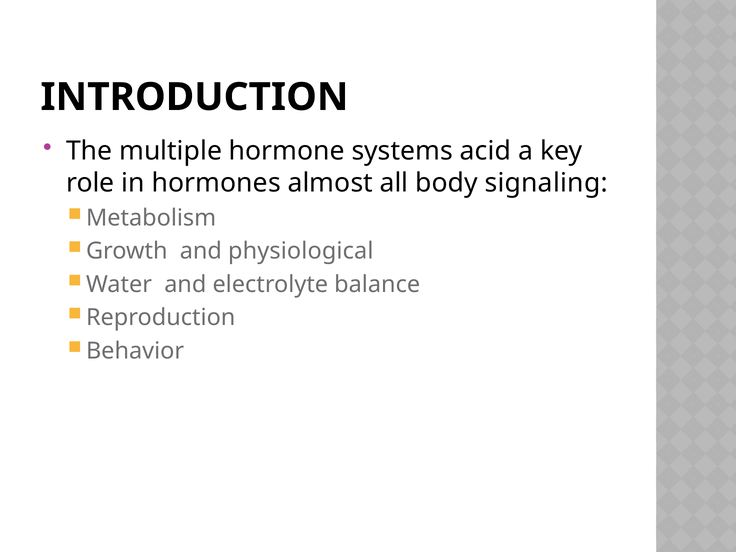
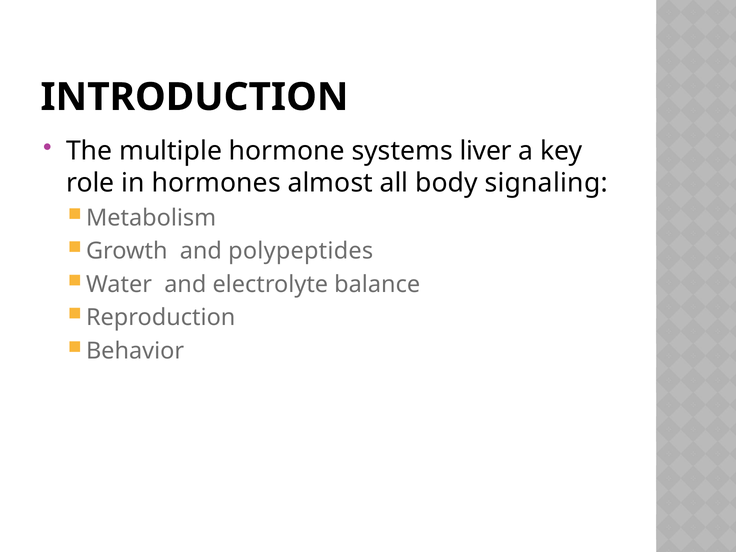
acid: acid -> liver (486, 151)
physiological: physiological -> polypeptides (301, 251)
